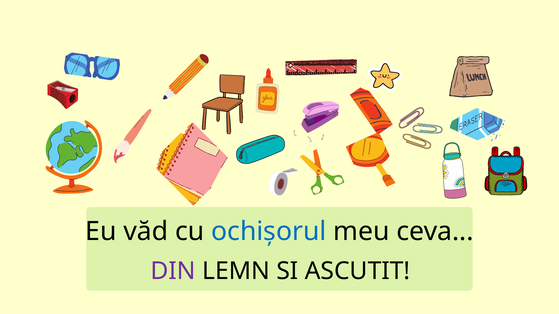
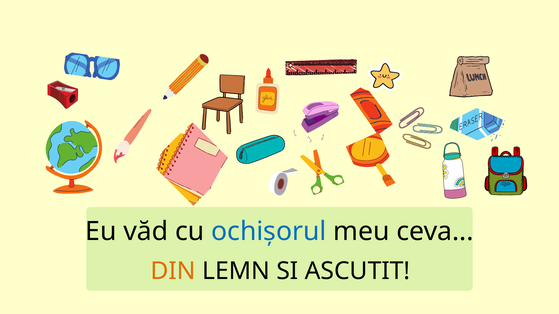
DIN colour: purple -> orange (173, 271)
